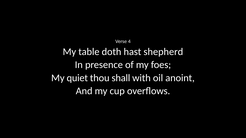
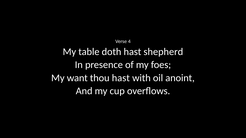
quiet: quiet -> want (77, 78)
thou shall: shall -> hast (121, 78)
